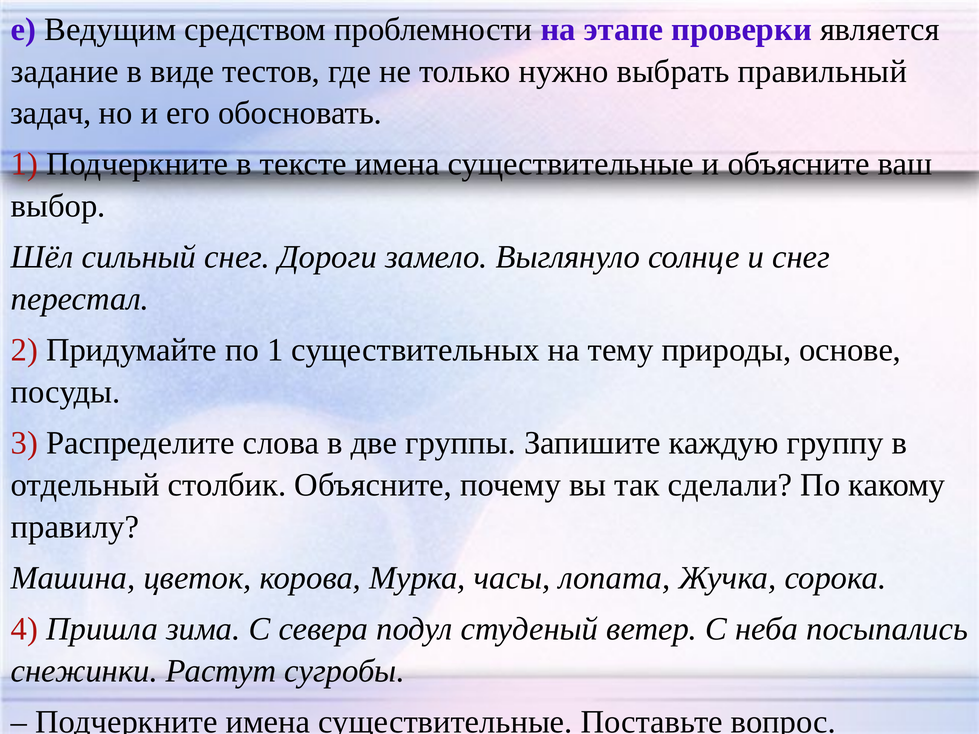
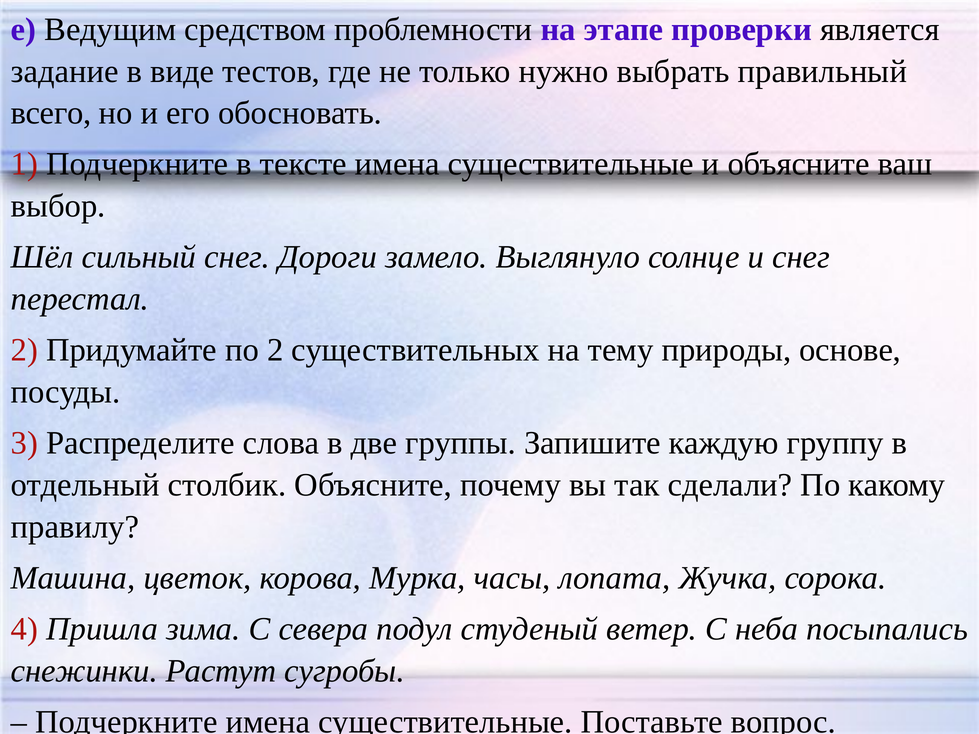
задач: задач -> всего (51, 113)
по 1: 1 -> 2 (275, 350)
